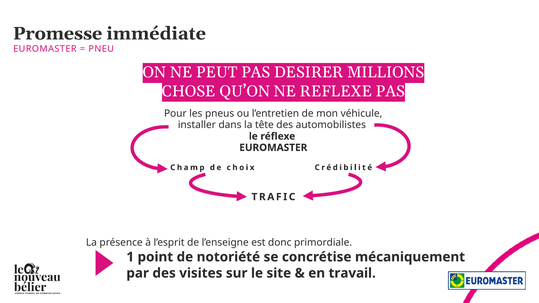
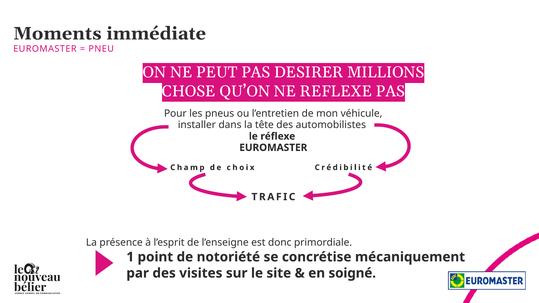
Promesse: Promesse -> Moments (57, 34)
travail: travail -> soigné (352, 273)
